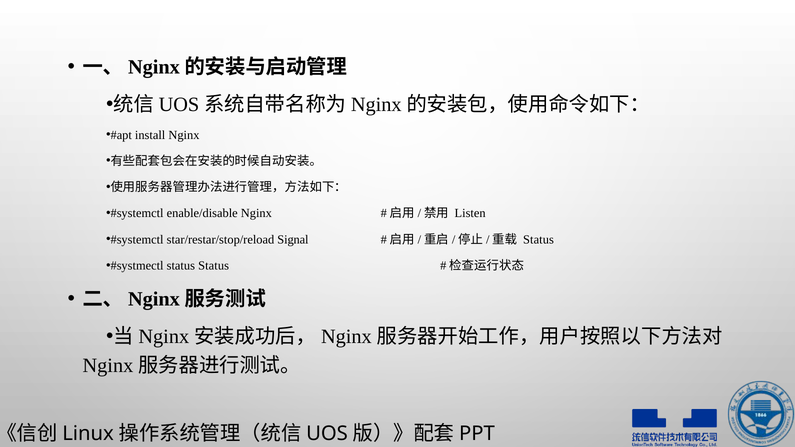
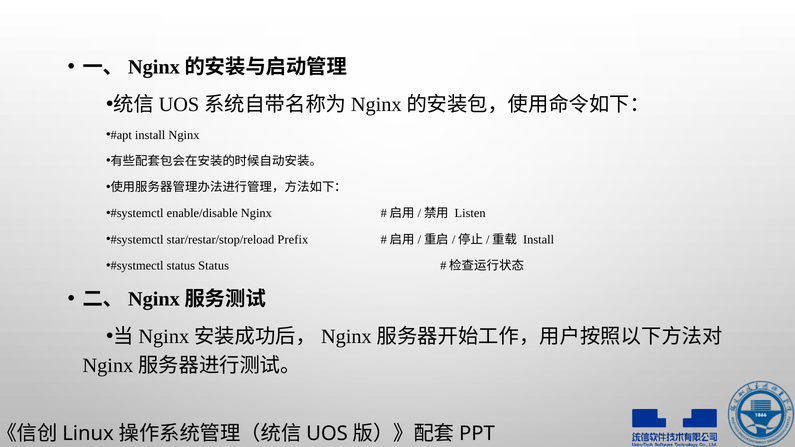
Signal: Signal -> Prefix (293, 240)
Status: Status -> Install (539, 240)
